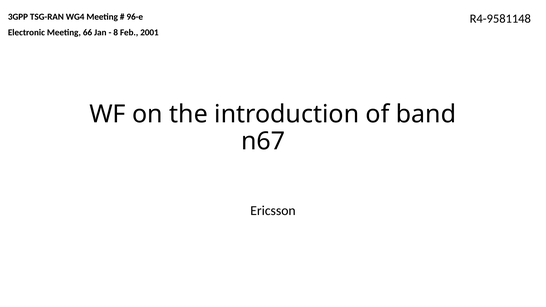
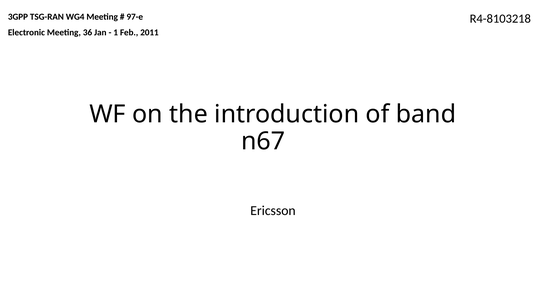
96-e: 96-e -> 97-e (135, 17)
R4-9581148: R4-9581148 -> R4-8103218 (500, 19)
66: 66 -> 36 (88, 33)
8: 8 -> 1 (116, 33)
2001: 2001 -> 2011 (149, 33)
